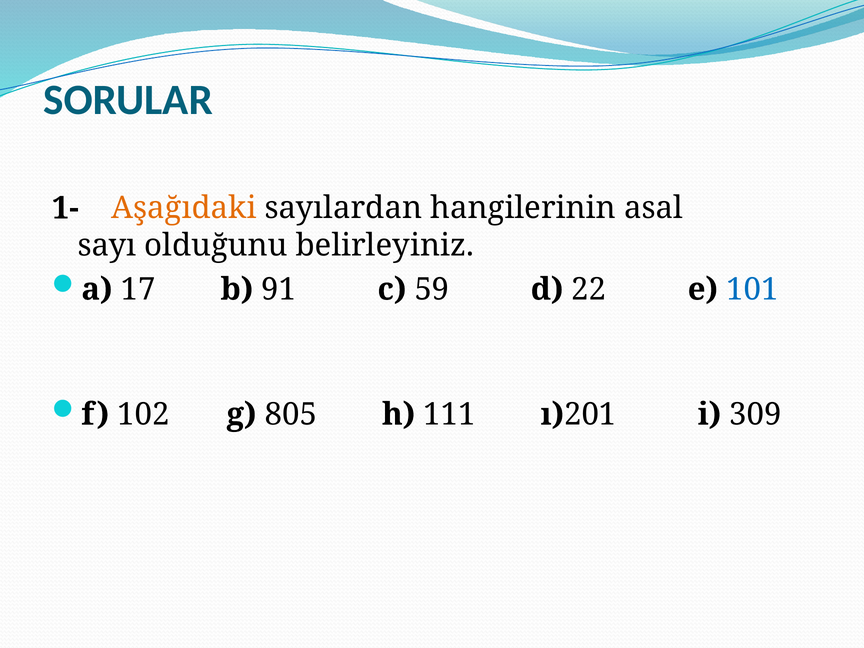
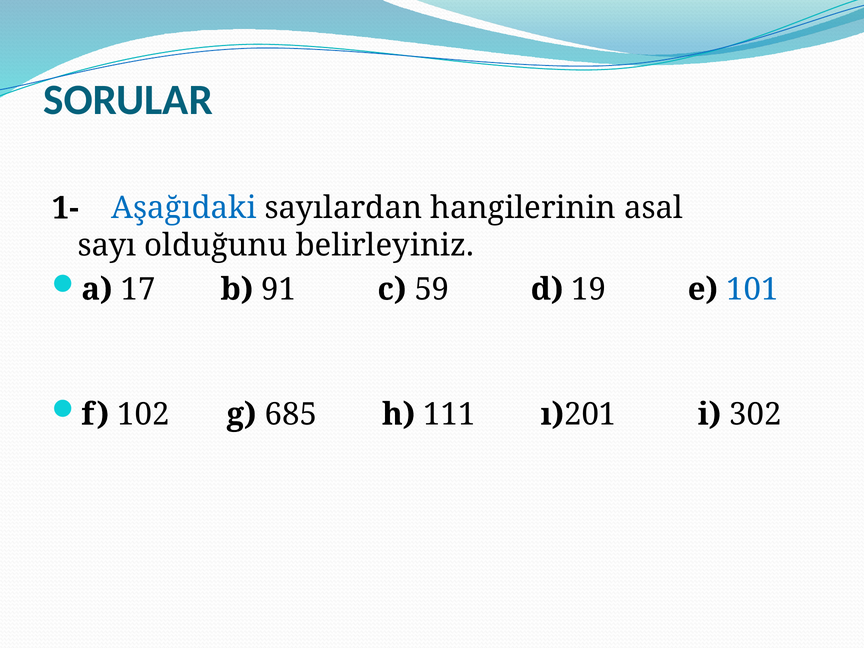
Aşağıdaki colour: orange -> blue (184, 208)
22: 22 -> 19 (589, 289)
805: 805 -> 685 (291, 414)
309: 309 -> 302 (756, 414)
